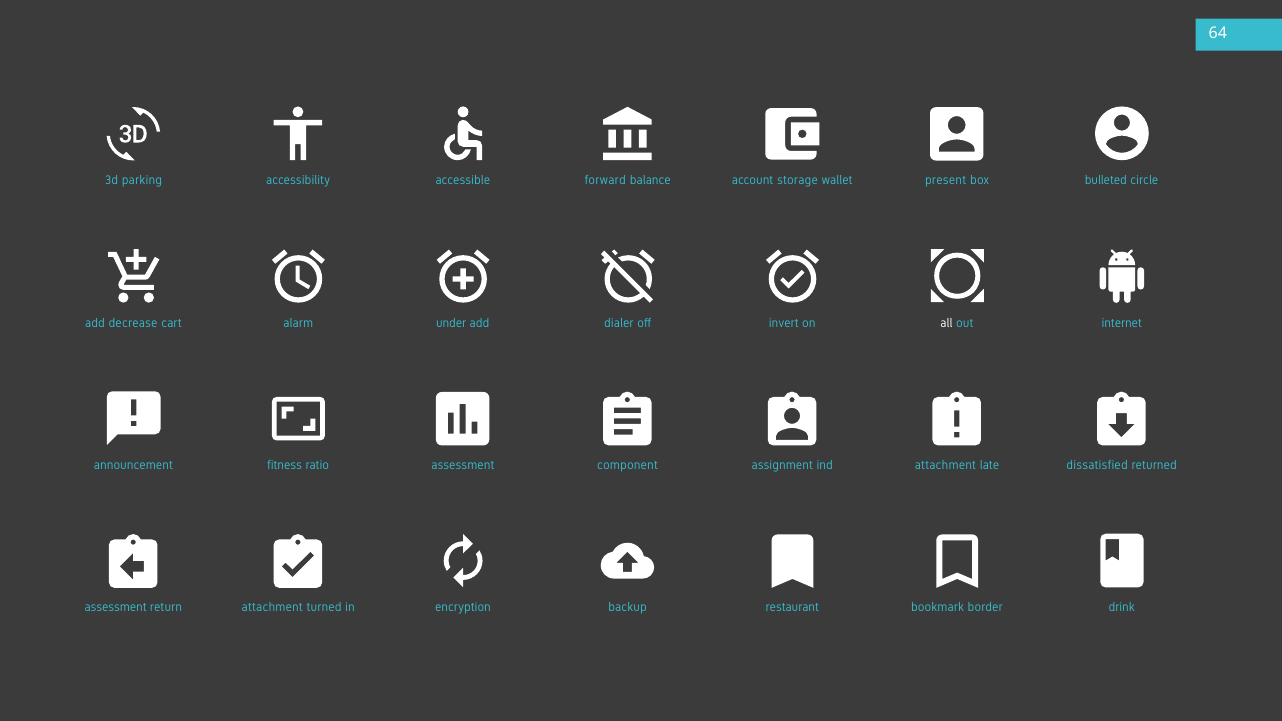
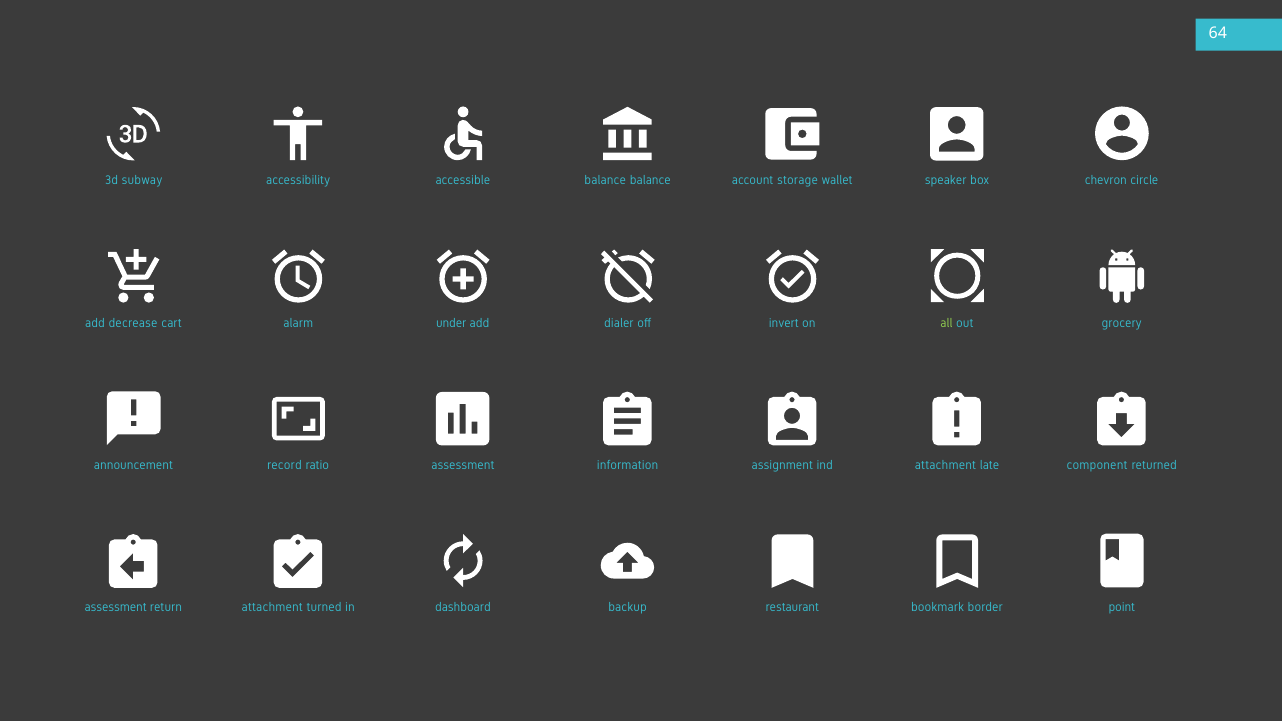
parking: parking -> subway (142, 181)
accessible forward: forward -> balance (605, 181)
present: present -> speaker (946, 181)
bulleted: bulleted -> chevron (1106, 181)
all colour: white -> light green (947, 323)
internet: internet -> grocery (1122, 323)
fitness: fitness -> record (284, 466)
component: component -> information (628, 466)
dissatisfied: dissatisfied -> component (1097, 466)
encryption: encryption -> dashboard (463, 608)
drink: drink -> point (1122, 608)
